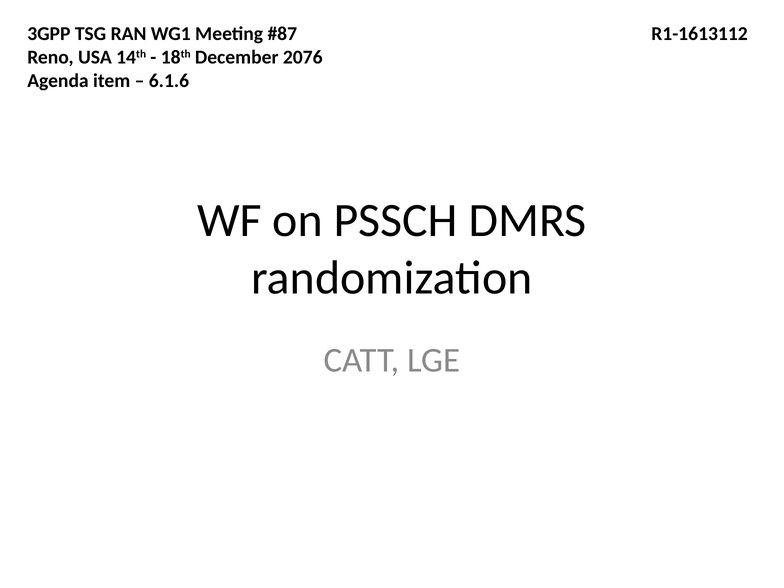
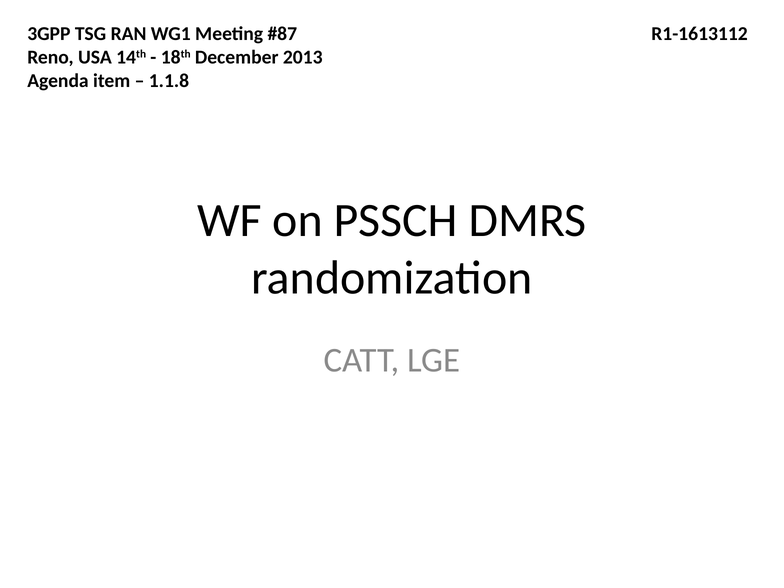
2076: 2076 -> 2013 (303, 57)
6.1.6: 6.1.6 -> 1.1.8 (169, 81)
